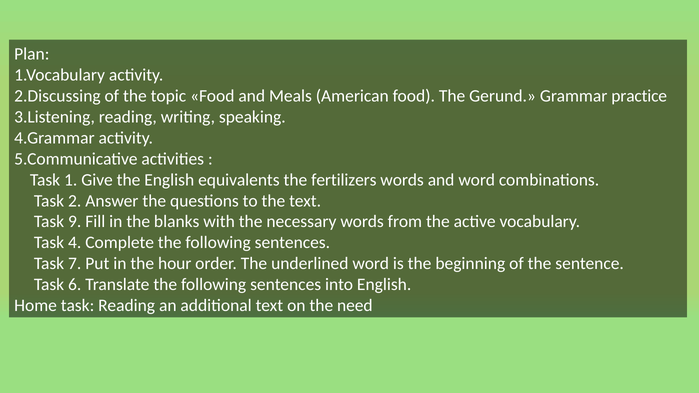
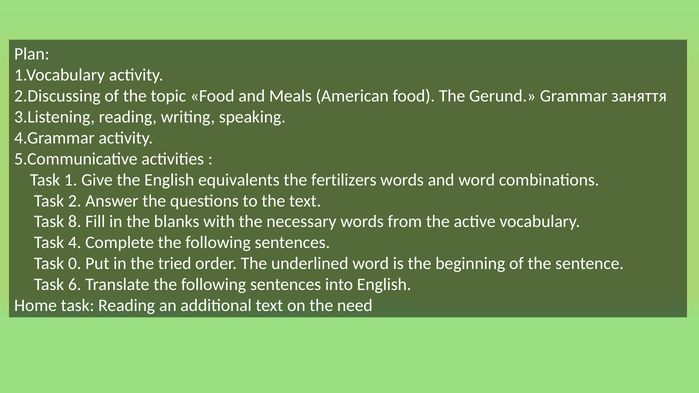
practice: practice -> заняття (639, 96)
9: 9 -> 8 (75, 222)
7: 7 -> 0 (75, 264)
hour: hour -> tried (175, 264)
